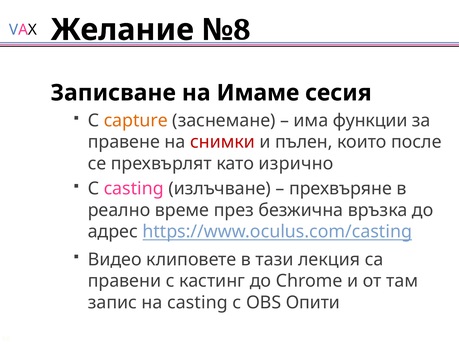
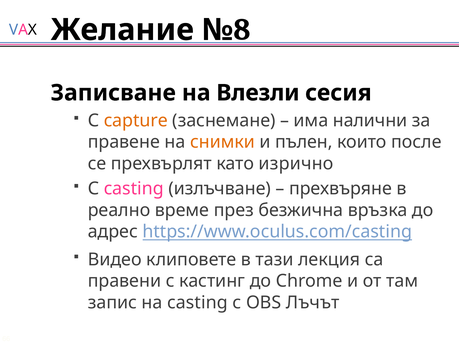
Имаме: Имаме -> Влезли (258, 93)
функции: функции -> налични (370, 120)
снимки colour: red -> orange (223, 142)
Опити: Опити -> Лъчът (313, 302)
